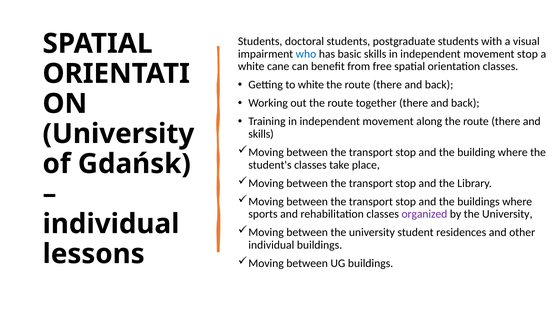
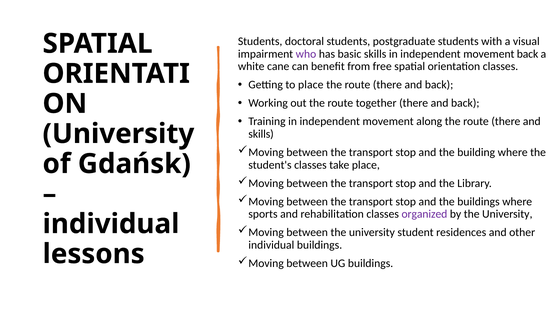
who colour: blue -> purple (306, 54)
movement stop: stop -> back (528, 54)
to white: white -> place (311, 85)
